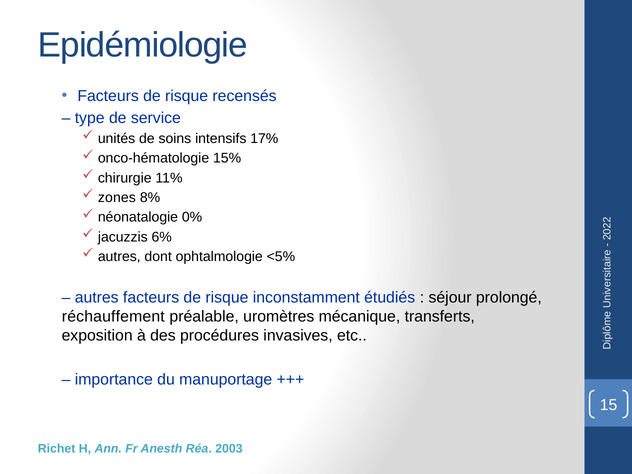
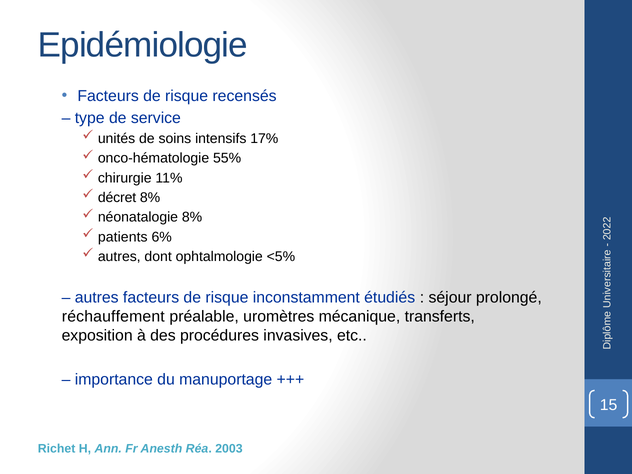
15%: 15% -> 55% (227, 158)
zones: zones -> décret (117, 198)
néonatalogie 0%: 0% -> 8% (192, 217)
jacuzzis: jacuzzis -> patients (123, 237)
